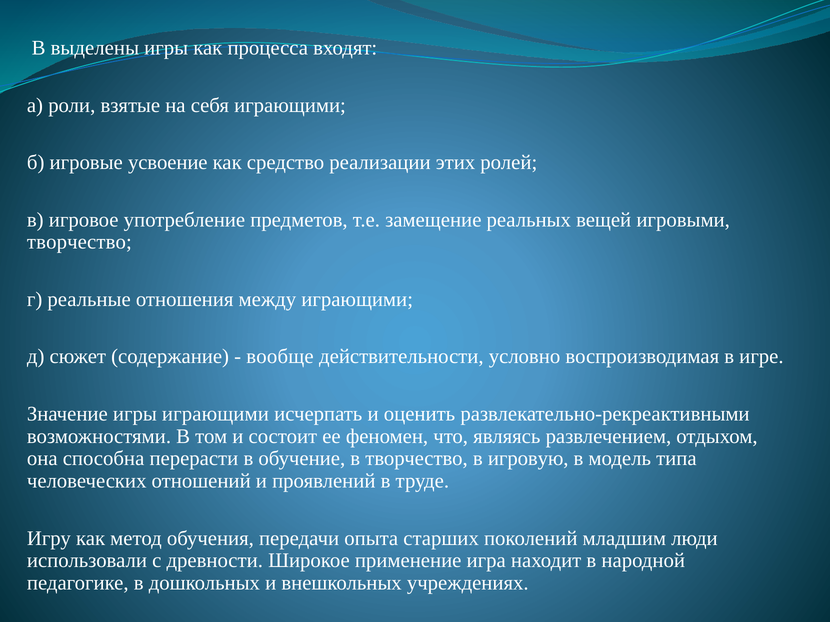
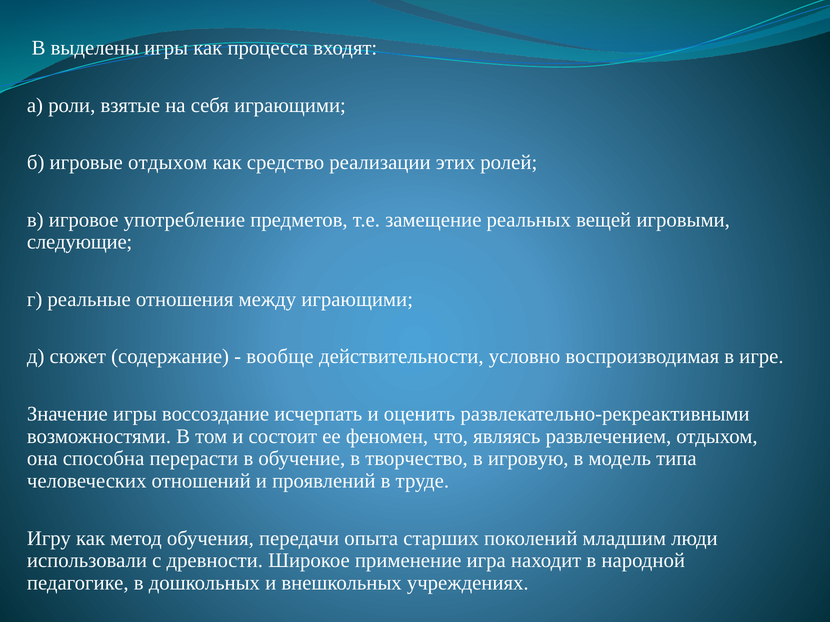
игровые усвоение: усвоение -> отдыхом (168, 163)
творчество: творчество -> следующие (80, 242)
игры играющими: играющими -> воссоздание (216, 414)
